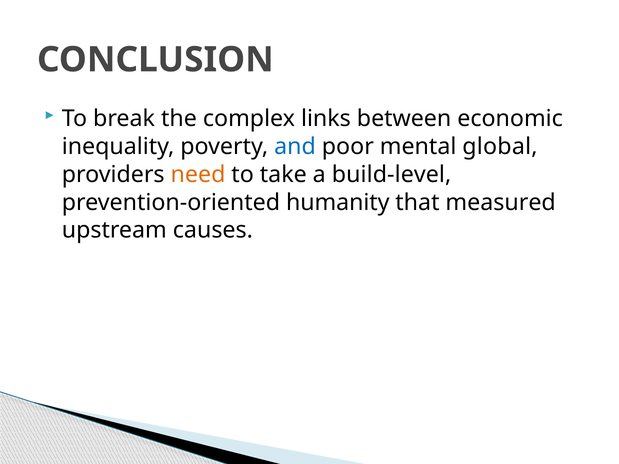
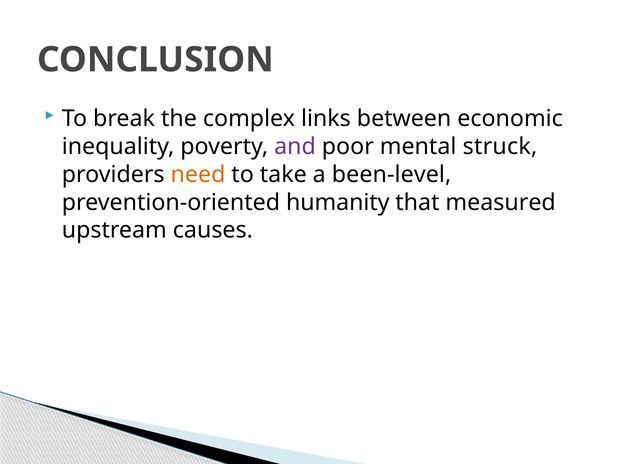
and colour: blue -> purple (295, 147)
global: global -> struck (500, 147)
build-level: build-level -> been-level (392, 175)
